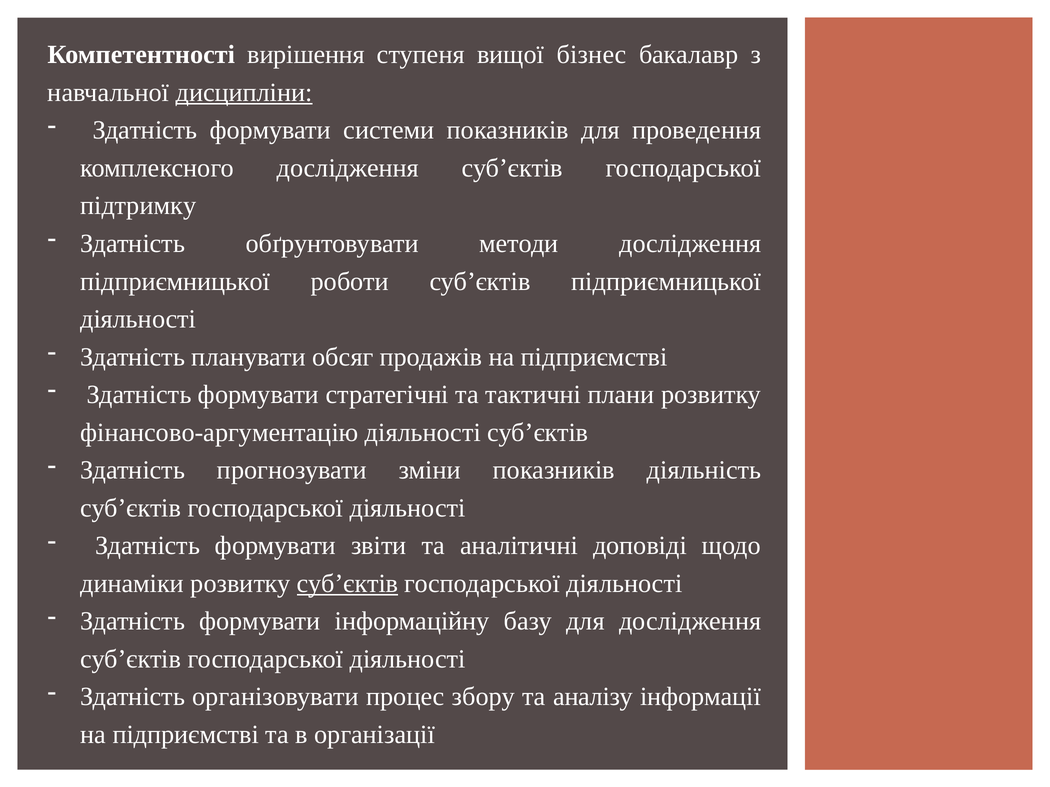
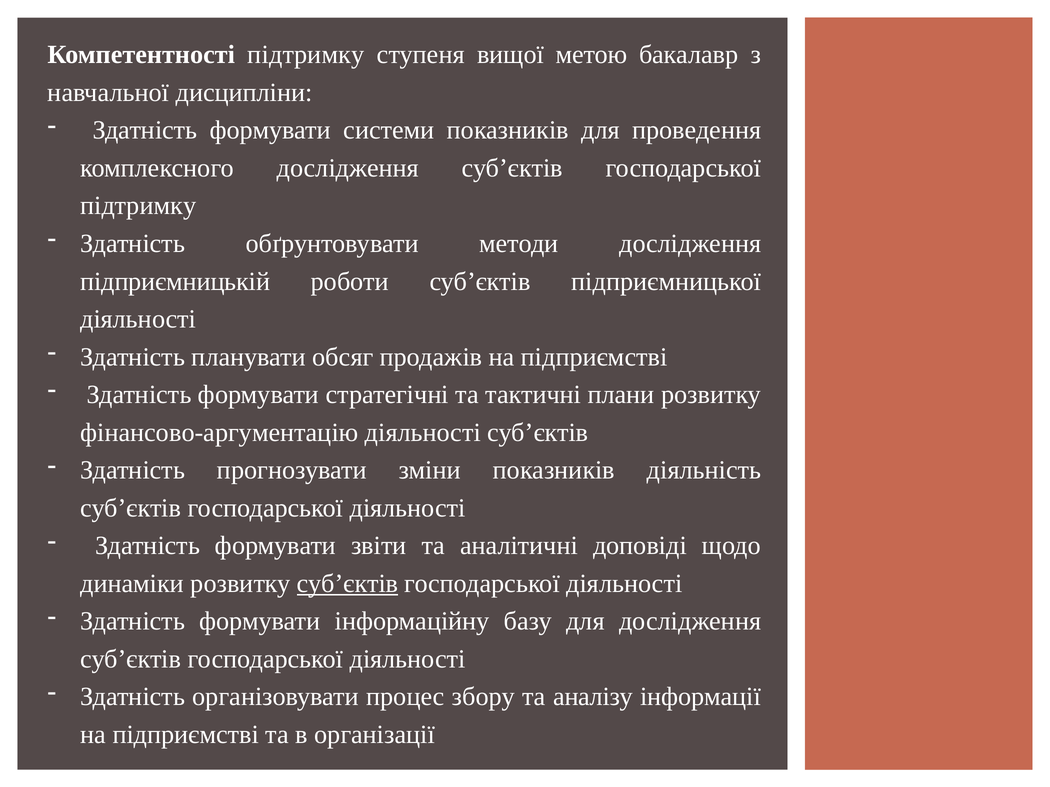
Компетентності вирішення: вирішення -> підтримку (306, 55)
бізнес: бізнес -> метою (592, 55)
дисципліни underline: present -> none (244, 93)
підприємницької: підприємницької -> підприємницькій (175, 282)
